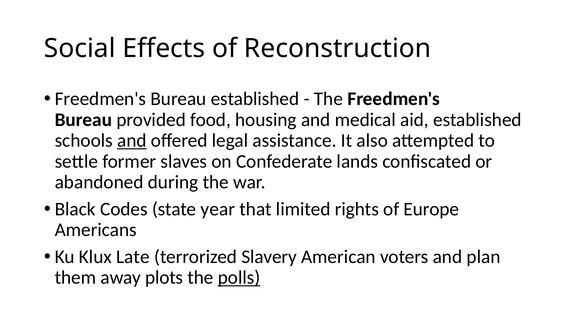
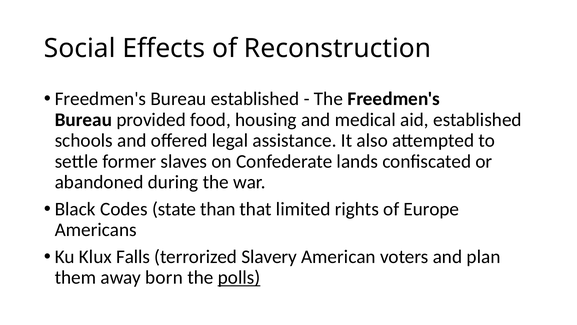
and underline: present -> none (132, 140)
year: year -> than (218, 209)
Late: Late -> Falls (133, 256)
plots: plots -> born (164, 277)
